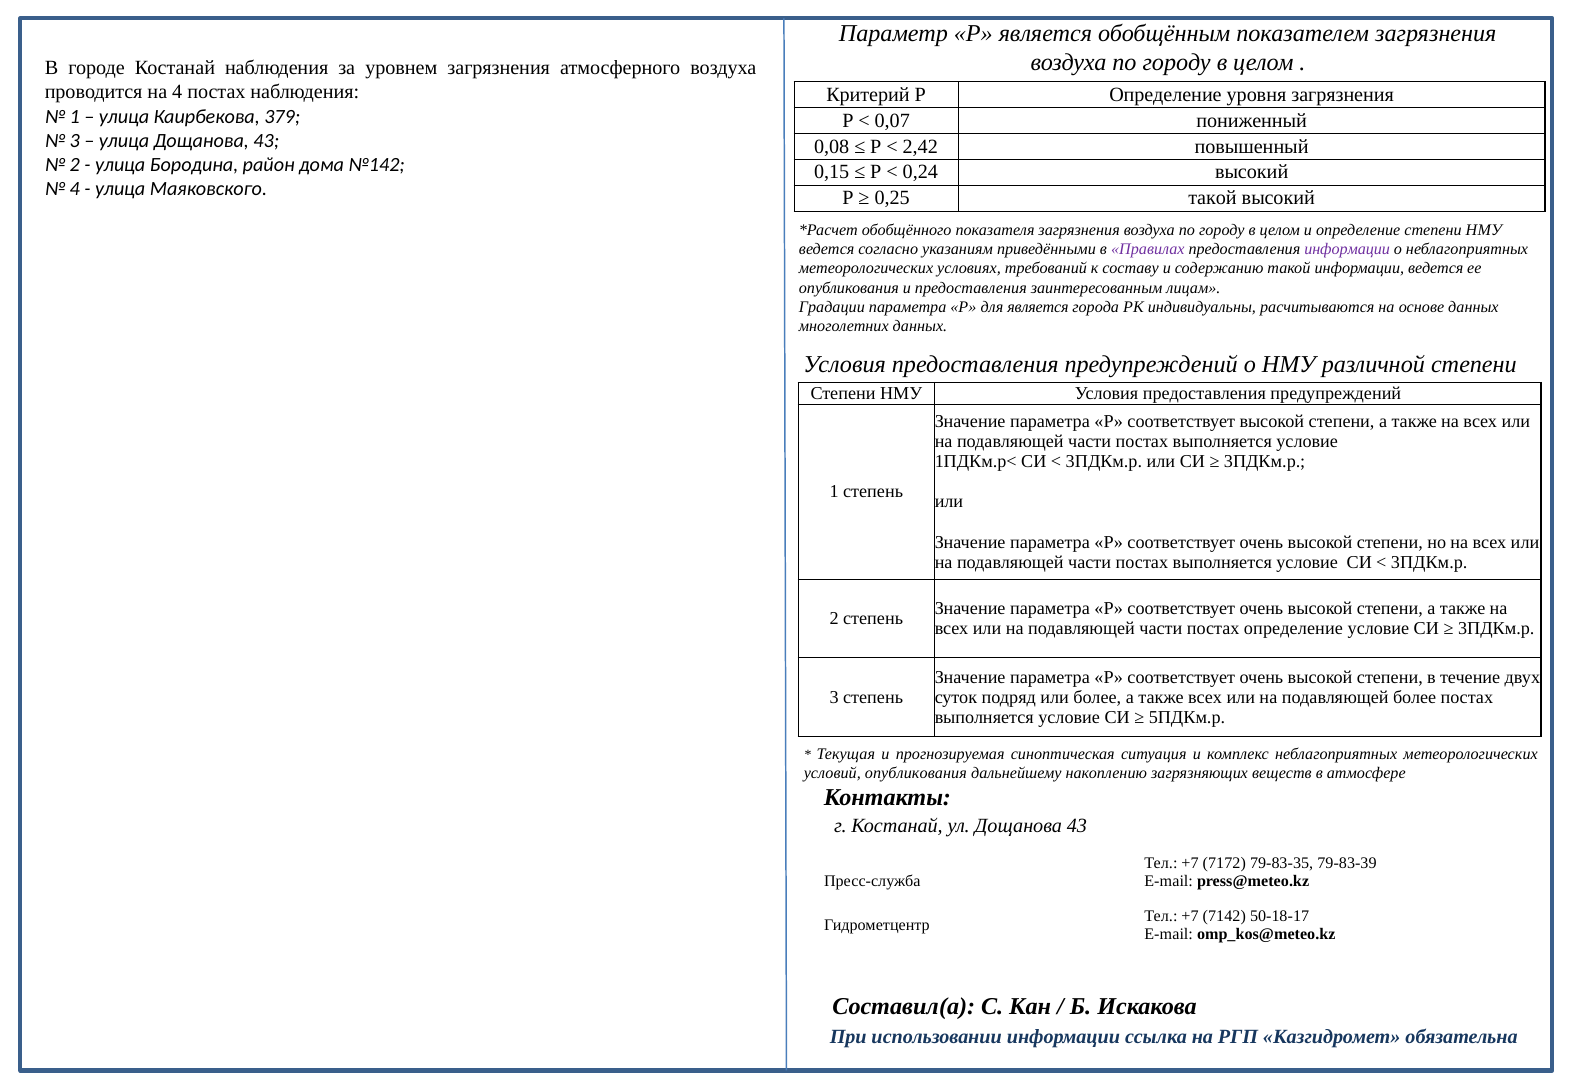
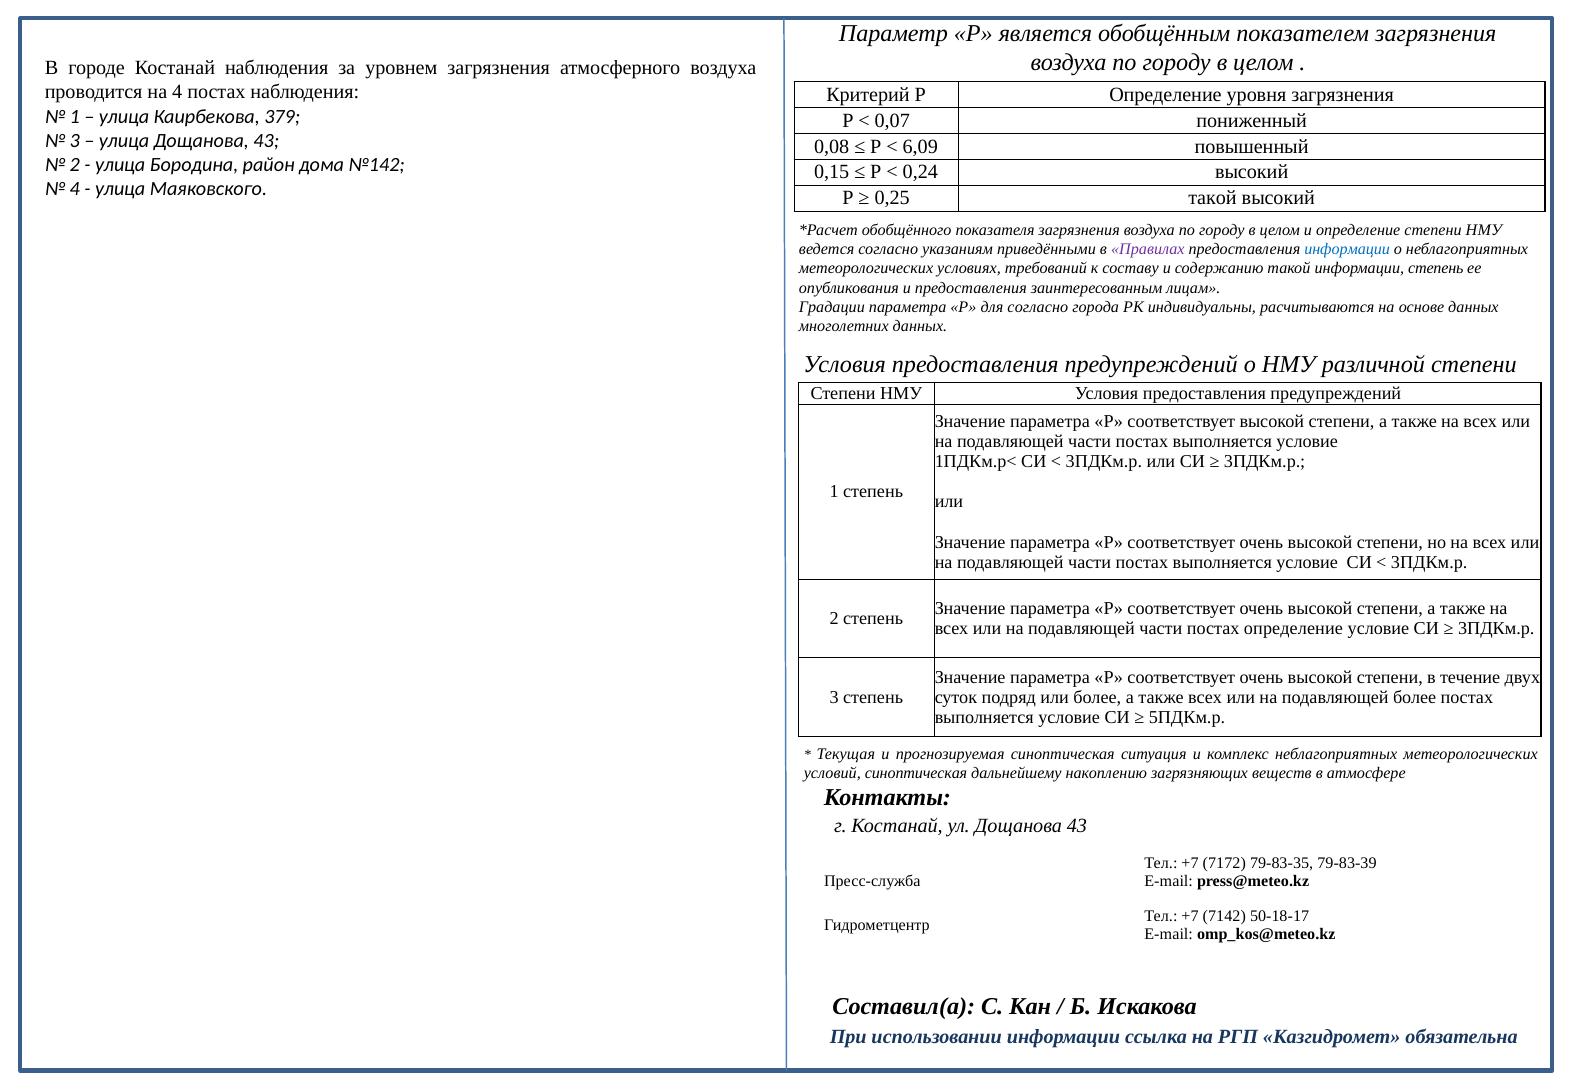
2,42: 2,42 -> 6,09 (920, 146)
информации colour: purple -> blue (1347, 249)
информации ведется: ведется -> степень (1436, 269)
для является: является -> согласно (1038, 307)
условий опубликования: опубликования -> синоптическая (916, 774)
